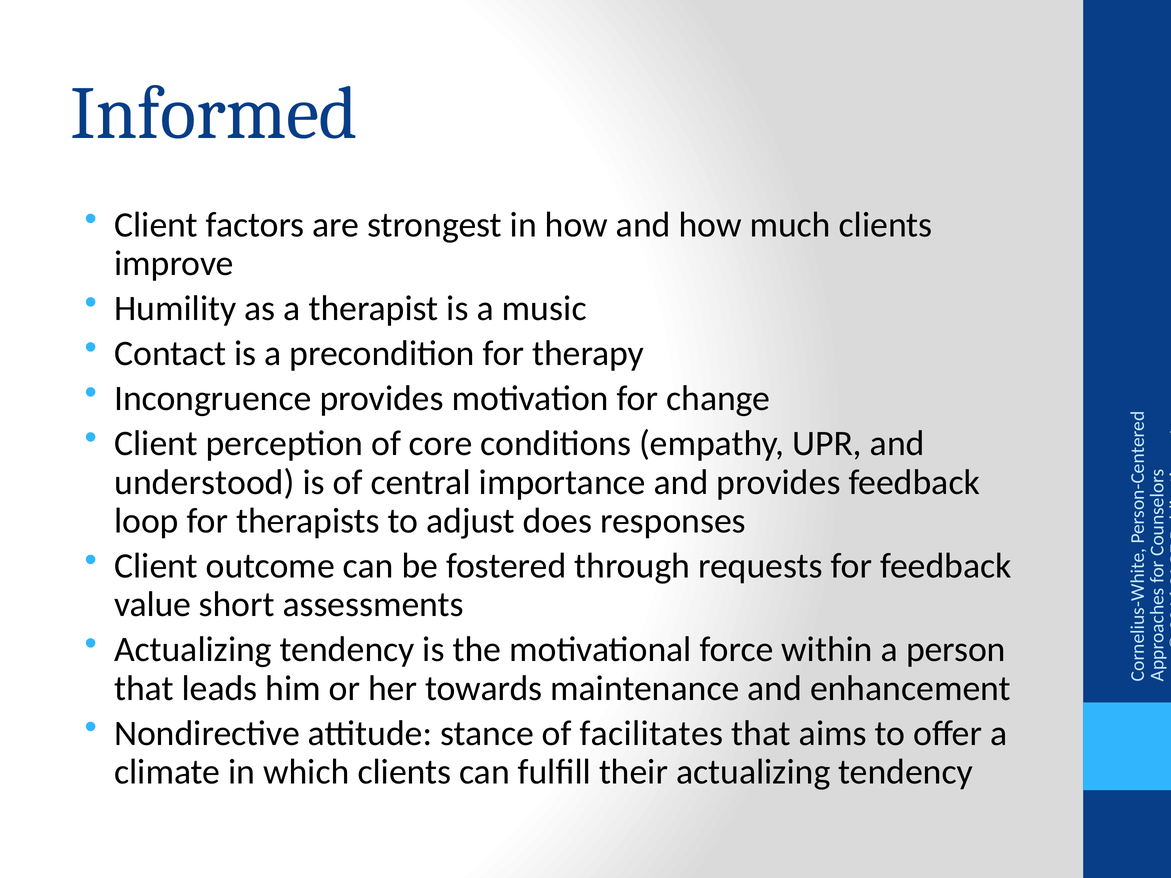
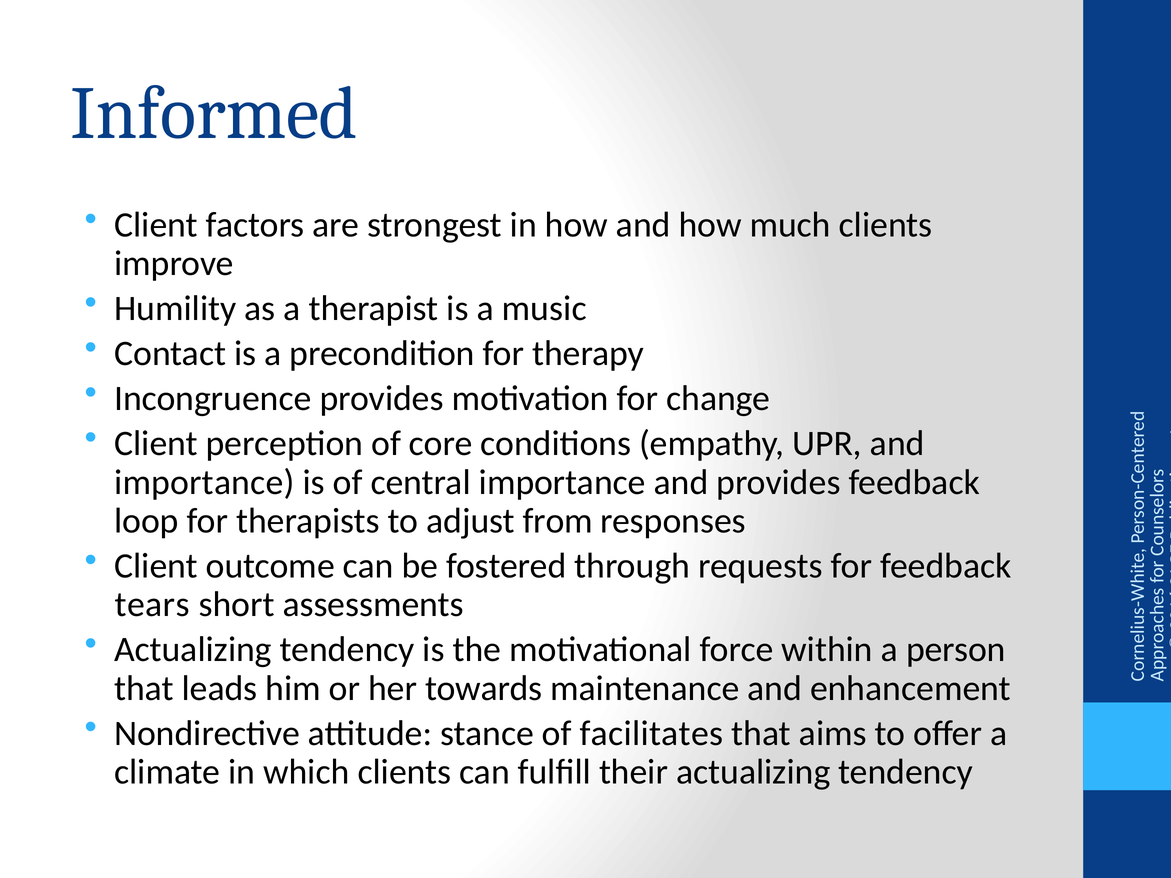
understood: understood -> importance (204, 482)
does: does -> from (558, 521)
value: value -> tears (152, 605)
